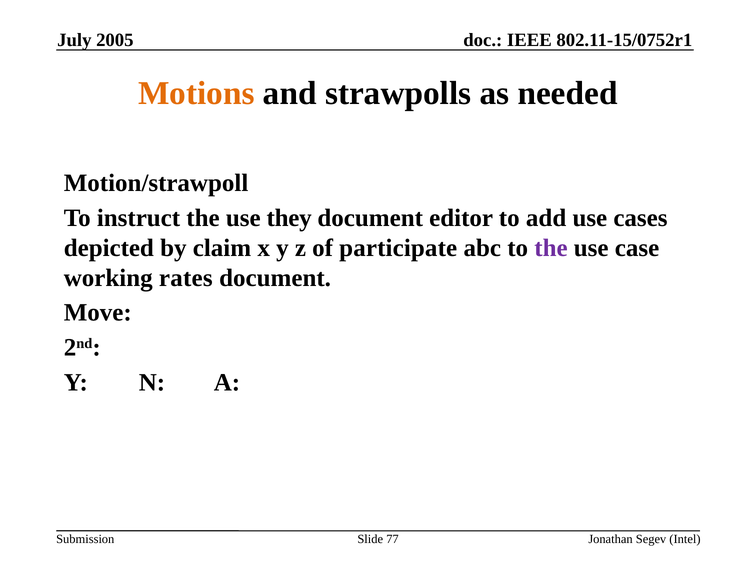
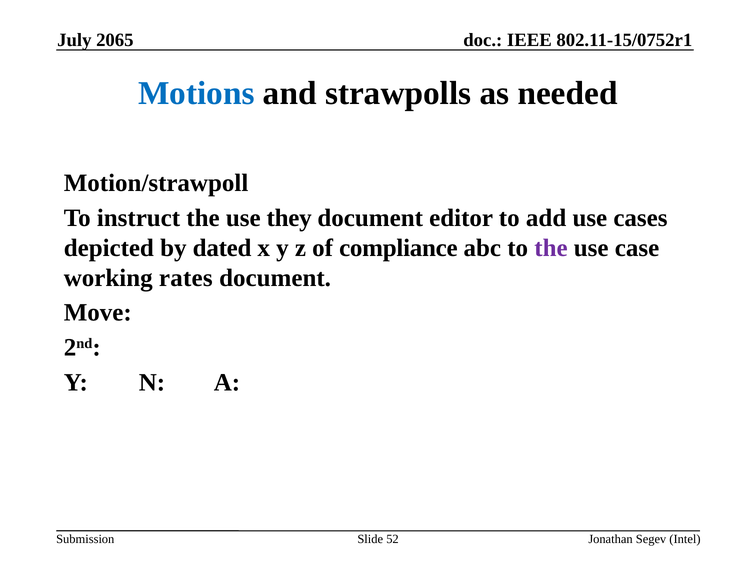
2005: 2005 -> 2065 (115, 40)
Motions colour: orange -> blue (196, 93)
claim: claim -> dated (222, 248)
participate: participate -> compliance (398, 248)
77: 77 -> 52 (392, 539)
